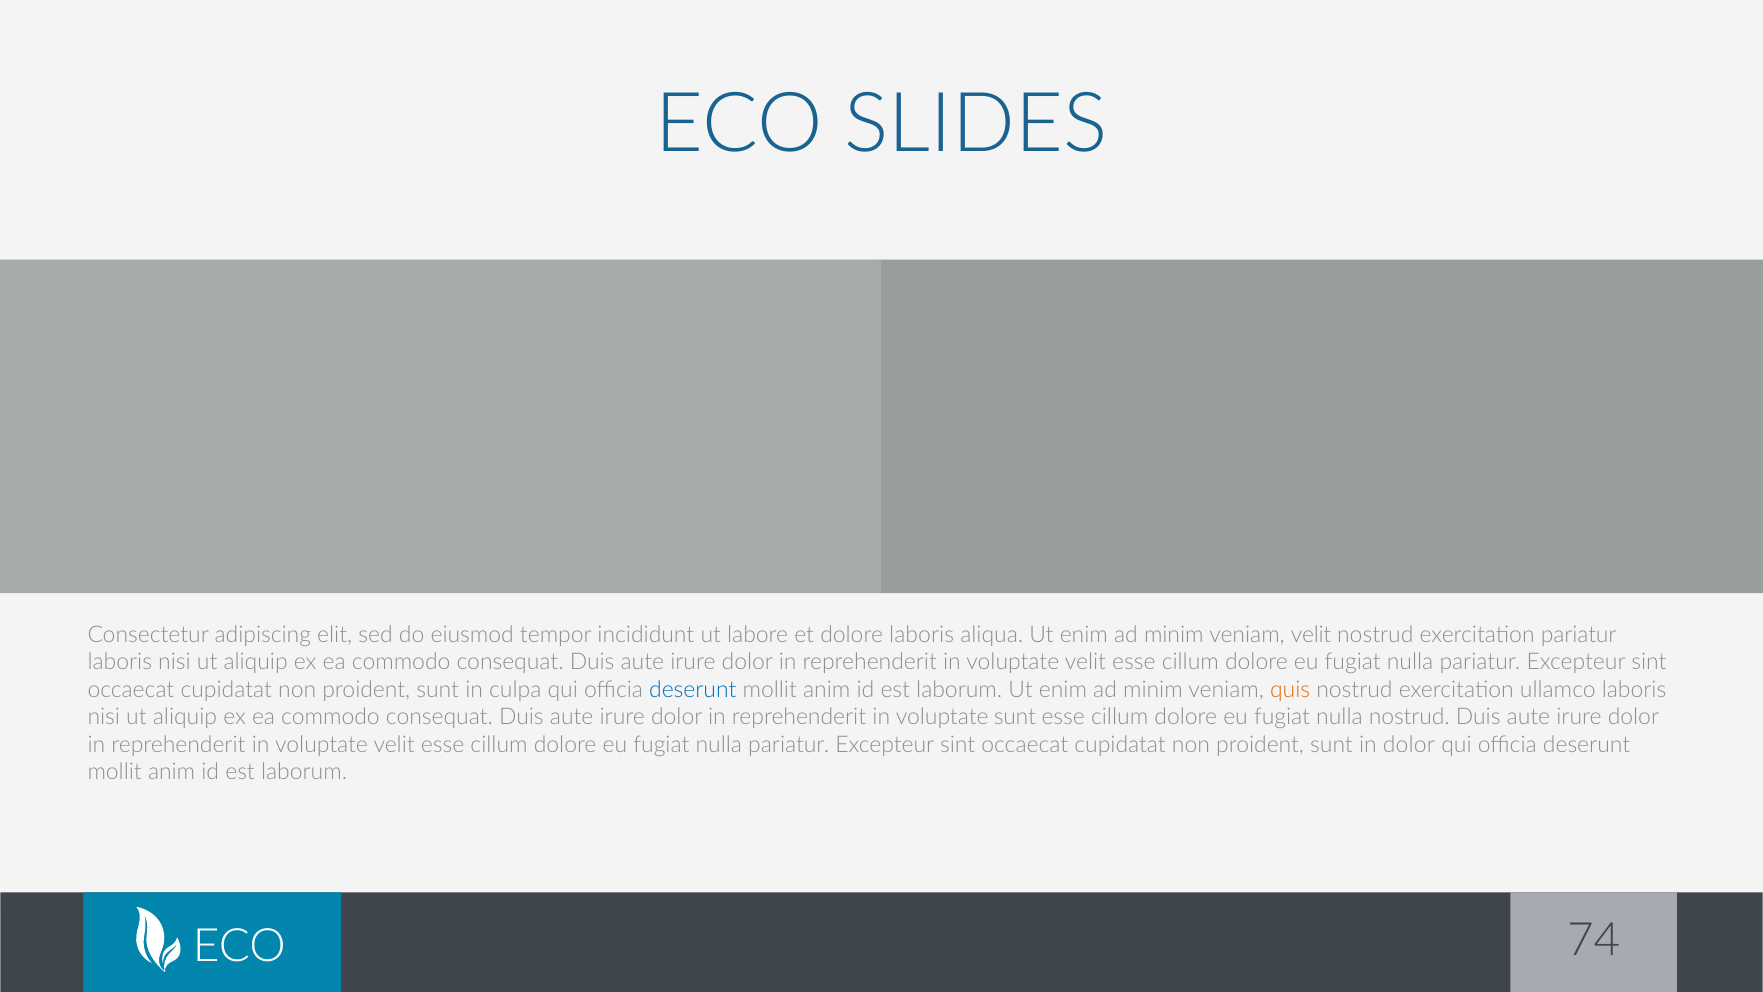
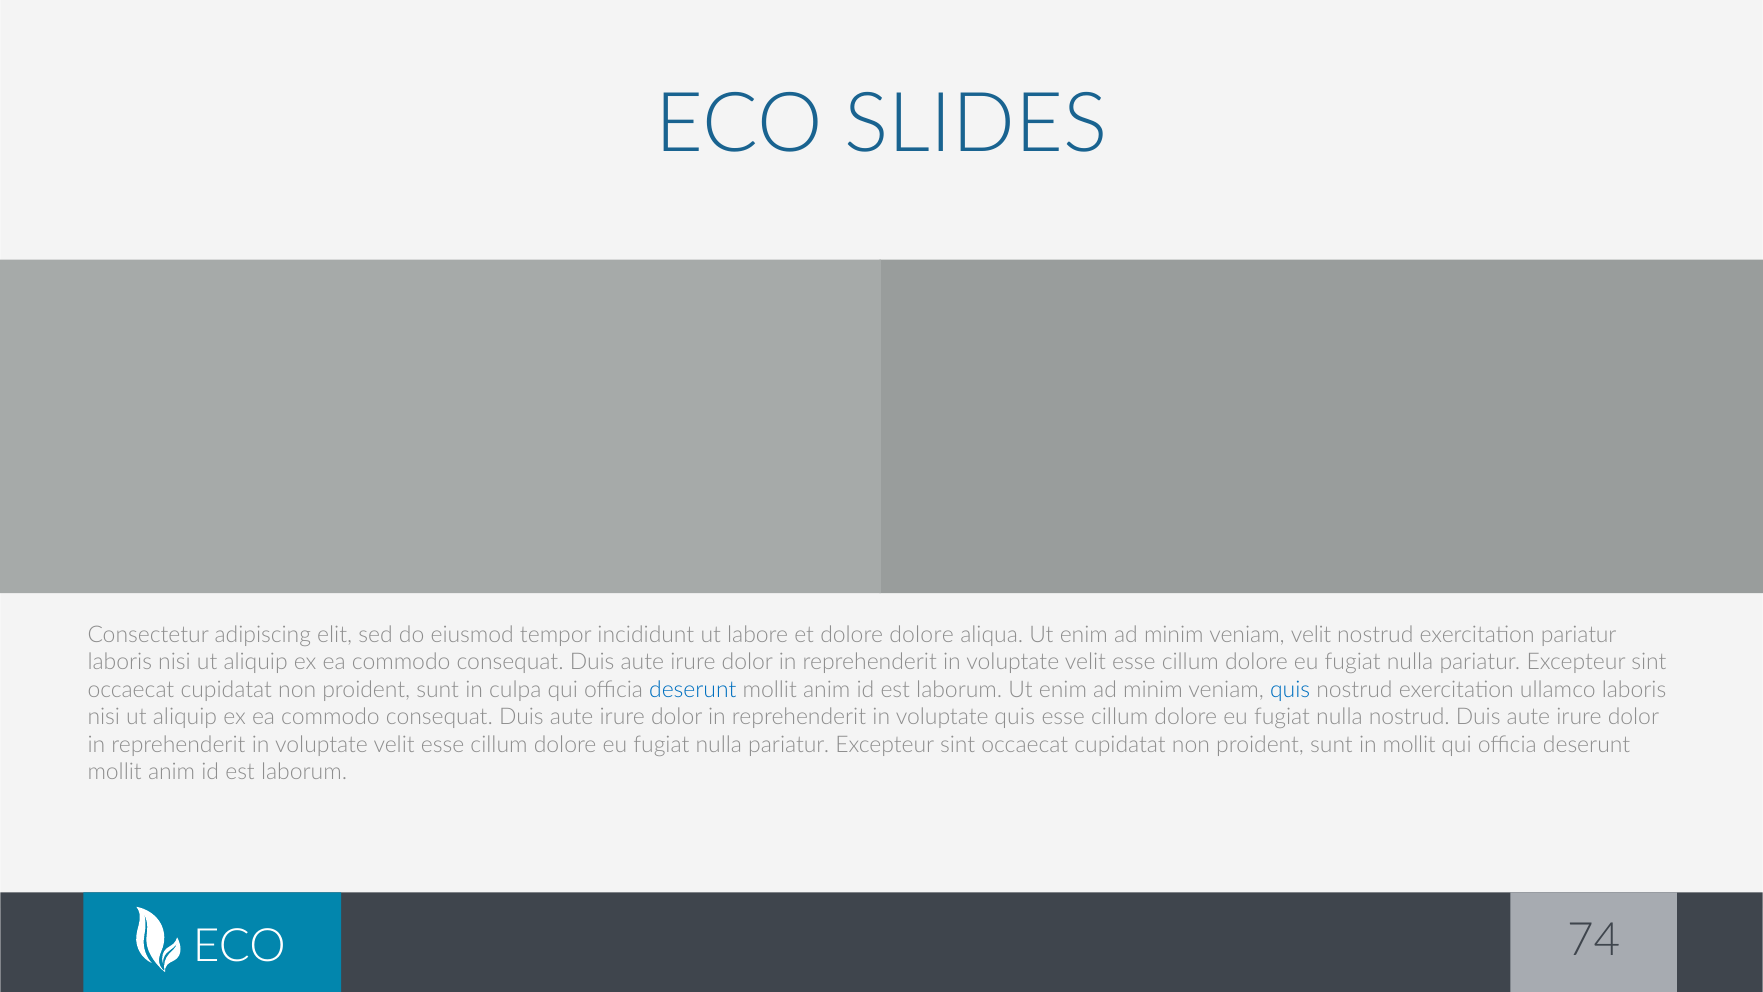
dolore laboris: laboris -> dolore (922, 635)
quis colour: orange -> blue (1290, 690)
voluptate sunt: sunt -> quis (1015, 717)
in dolor: dolor -> mollit (1409, 745)
